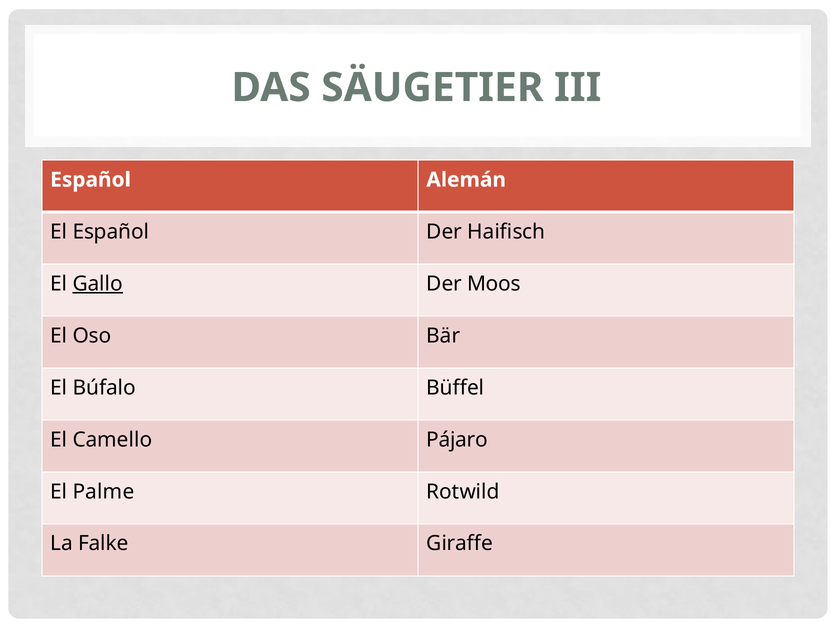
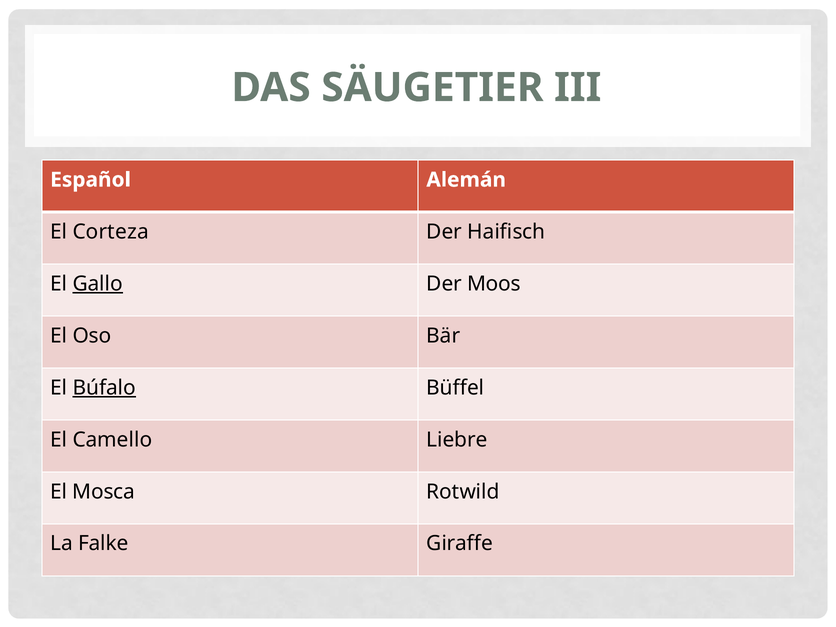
El Español: Español -> Corteza (111, 232)
Búfalo underline: none -> present (104, 388)
Pájaro: Pájaro -> Liebre (457, 440)
Palme: Palme -> Mosca (104, 492)
